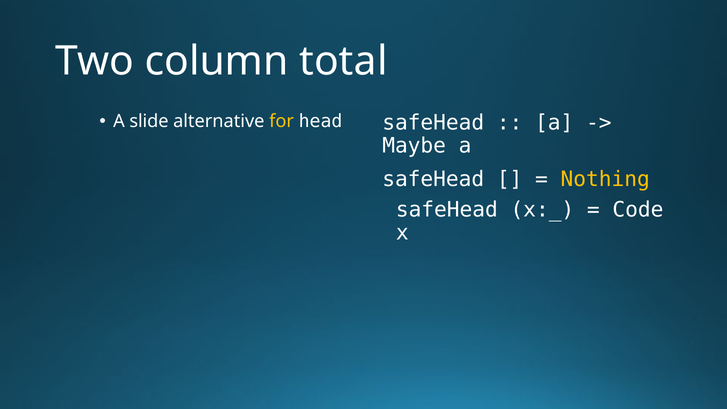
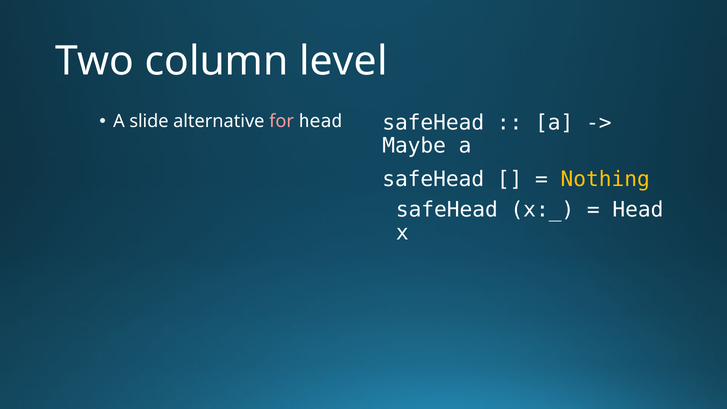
total: total -> level (343, 61)
for colour: yellow -> pink (282, 121)
Code: Code -> Head (638, 210)
